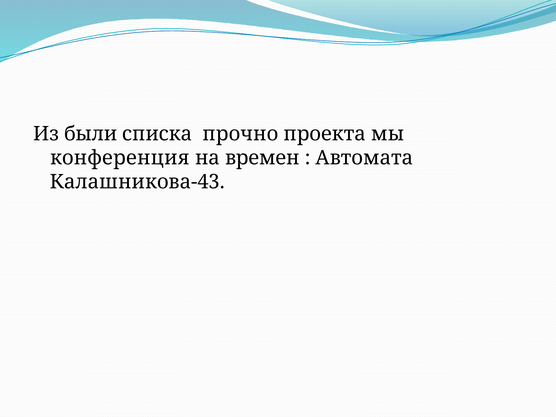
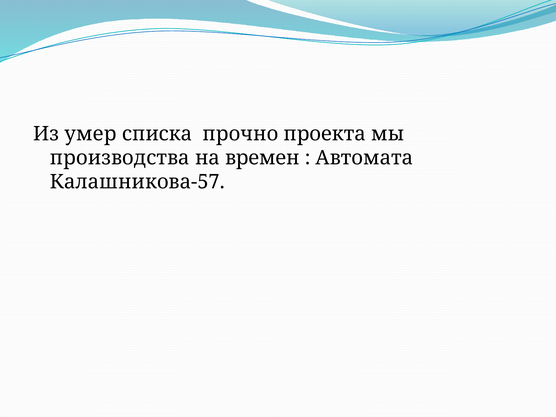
были: были -> умер (91, 134)
конференция: конференция -> производства (120, 158)
Калашникова-43: Калашникова-43 -> Калашникова-57 (137, 182)
